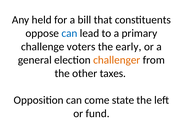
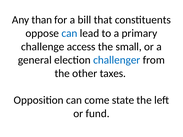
held: held -> than (42, 20)
voters: voters -> access (81, 47)
early: early -> small (129, 47)
challenger colour: orange -> blue (117, 60)
